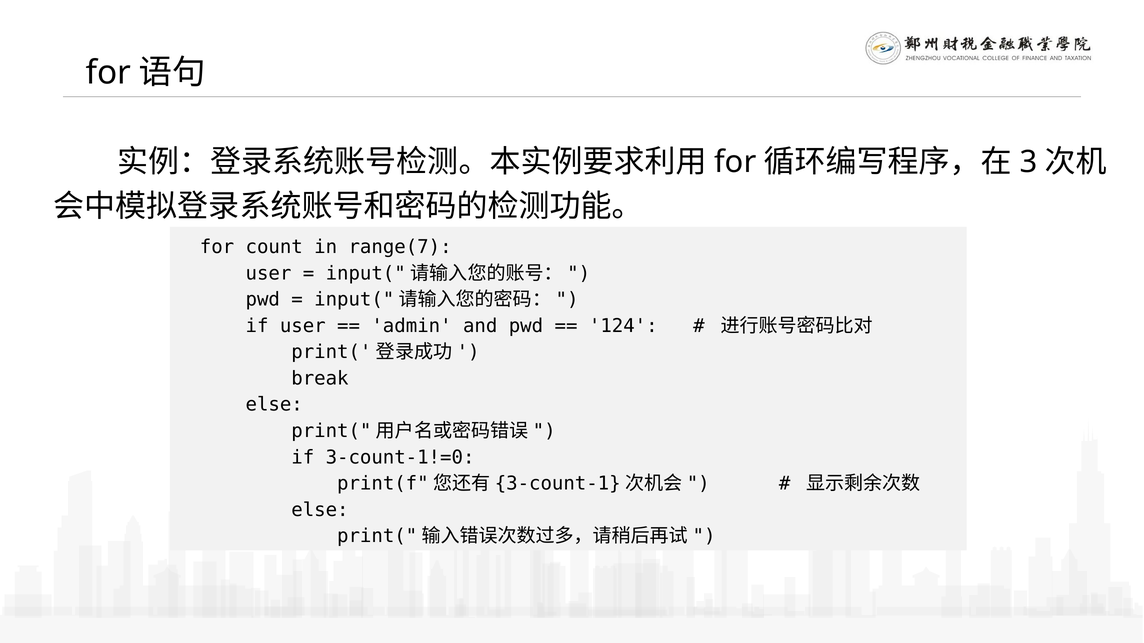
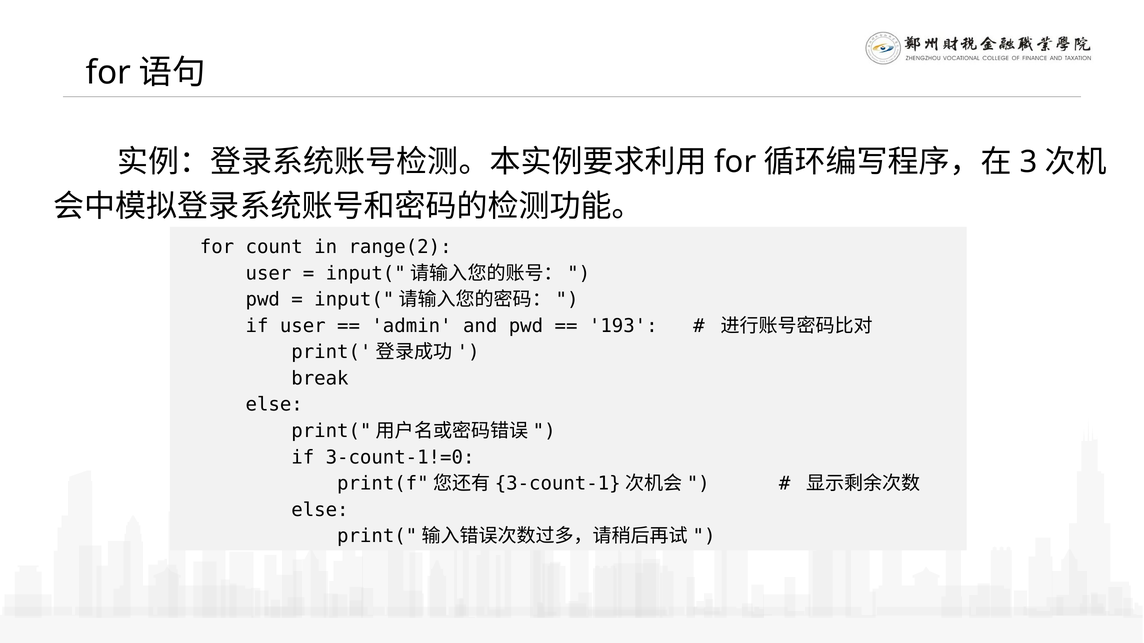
range(7: range(7 -> range(2 (400, 247)
124: 124 -> 193 (623, 326)
